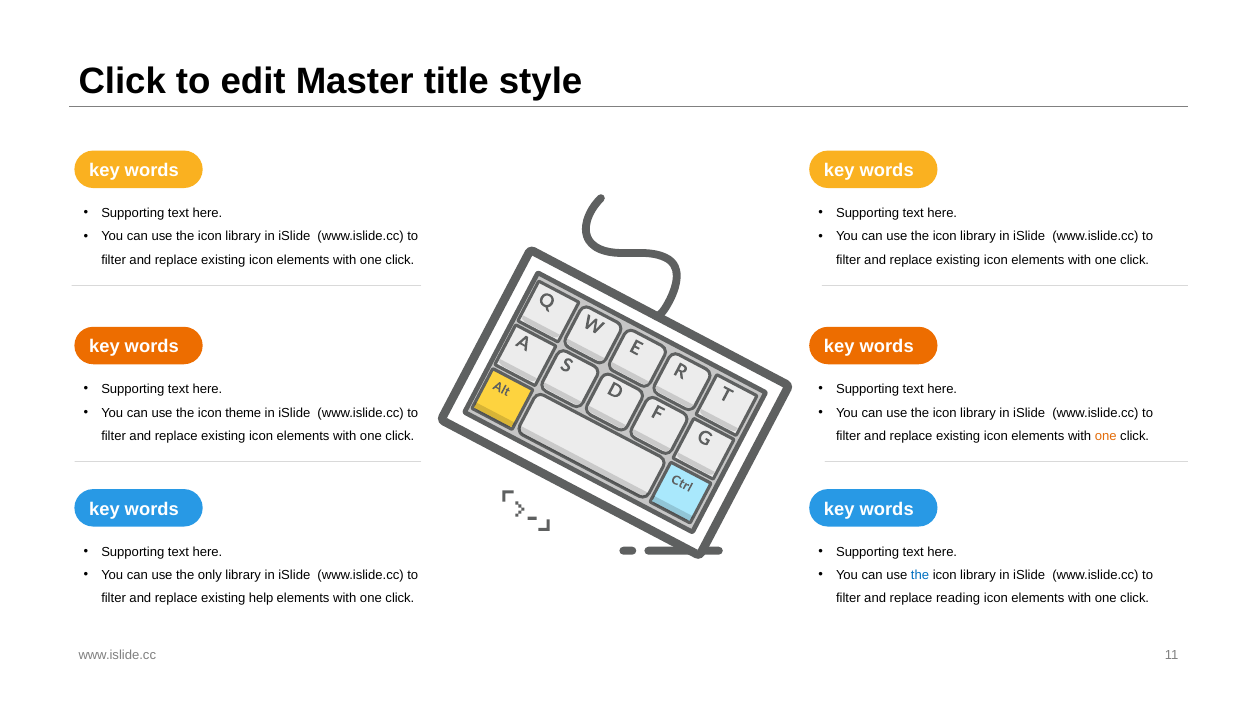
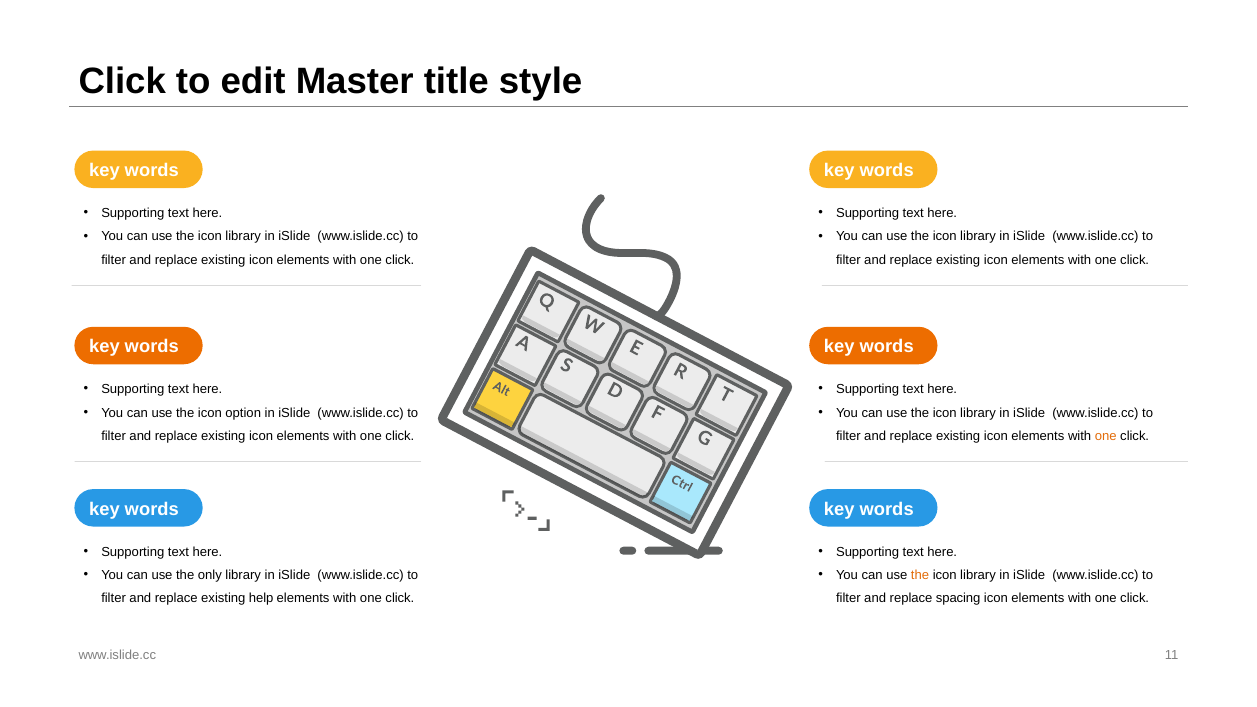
theme: theme -> option (243, 413)
the colour: blue -> orange (920, 575)
reading: reading -> spacing (958, 599)
